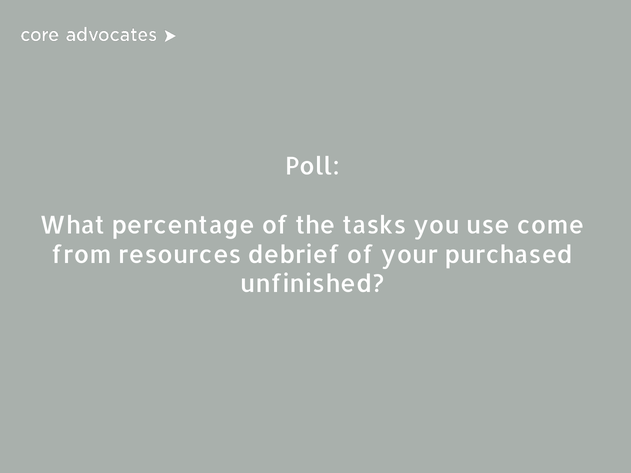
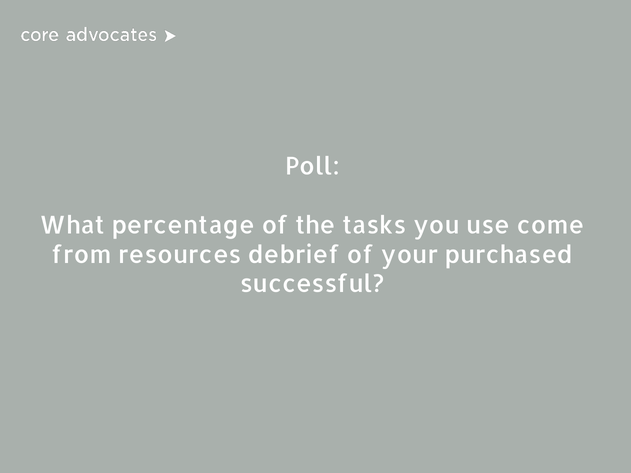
unfinished: unfinished -> successful (312, 285)
